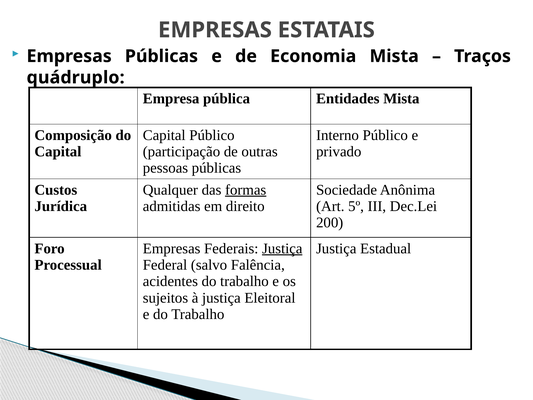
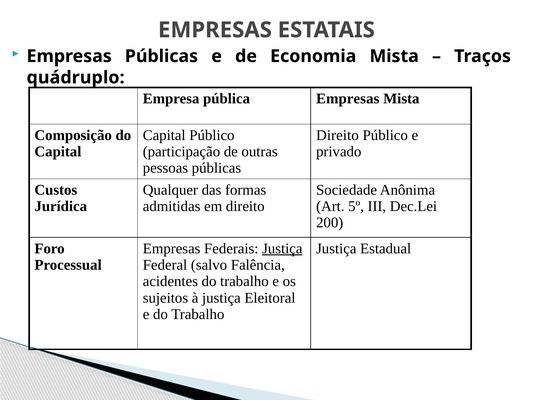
pública Entidades: Entidades -> Empresas (348, 98)
Interno: Interno -> Direito (337, 135)
formas underline: present -> none (246, 190)
